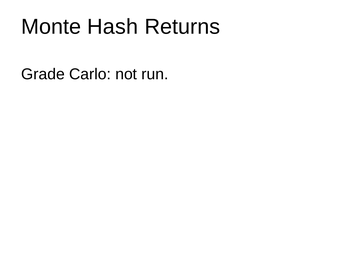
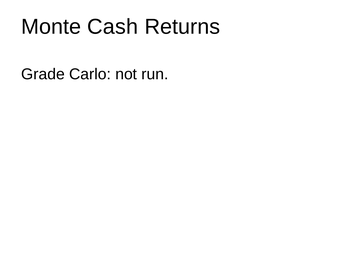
Hash: Hash -> Cash (113, 27)
